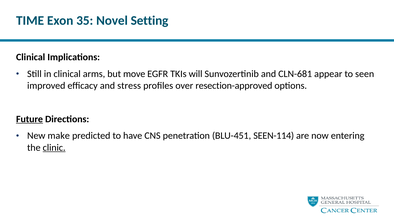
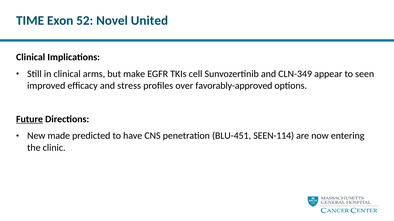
35: 35 -> 52 (85, 21)
Setting: Setting -> United (149, 21)
move: move -> make (134, 74)
will: will -> cell (196, 74)
CLN-681: CLN-681 -> CLN-349 (295, 74)
resection-approved: resection-approved -> favorably-approved (234, 86)
make: make -> made (59, 136)
clinic underline: present -> none (54, 148)
